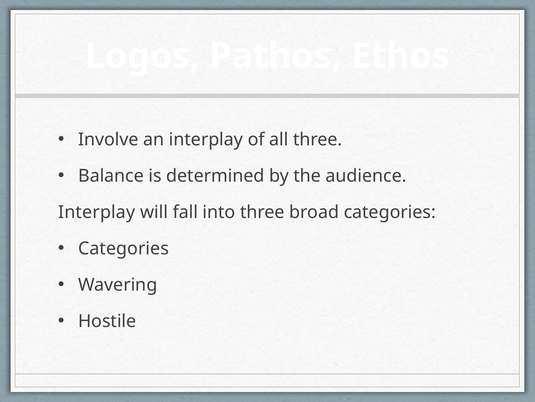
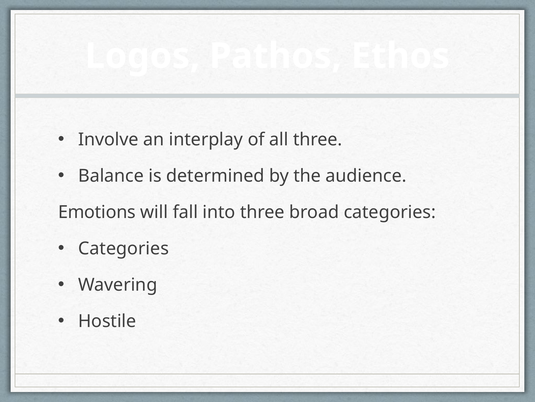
Interplay: Interplay -> Emotions (97, 212)
